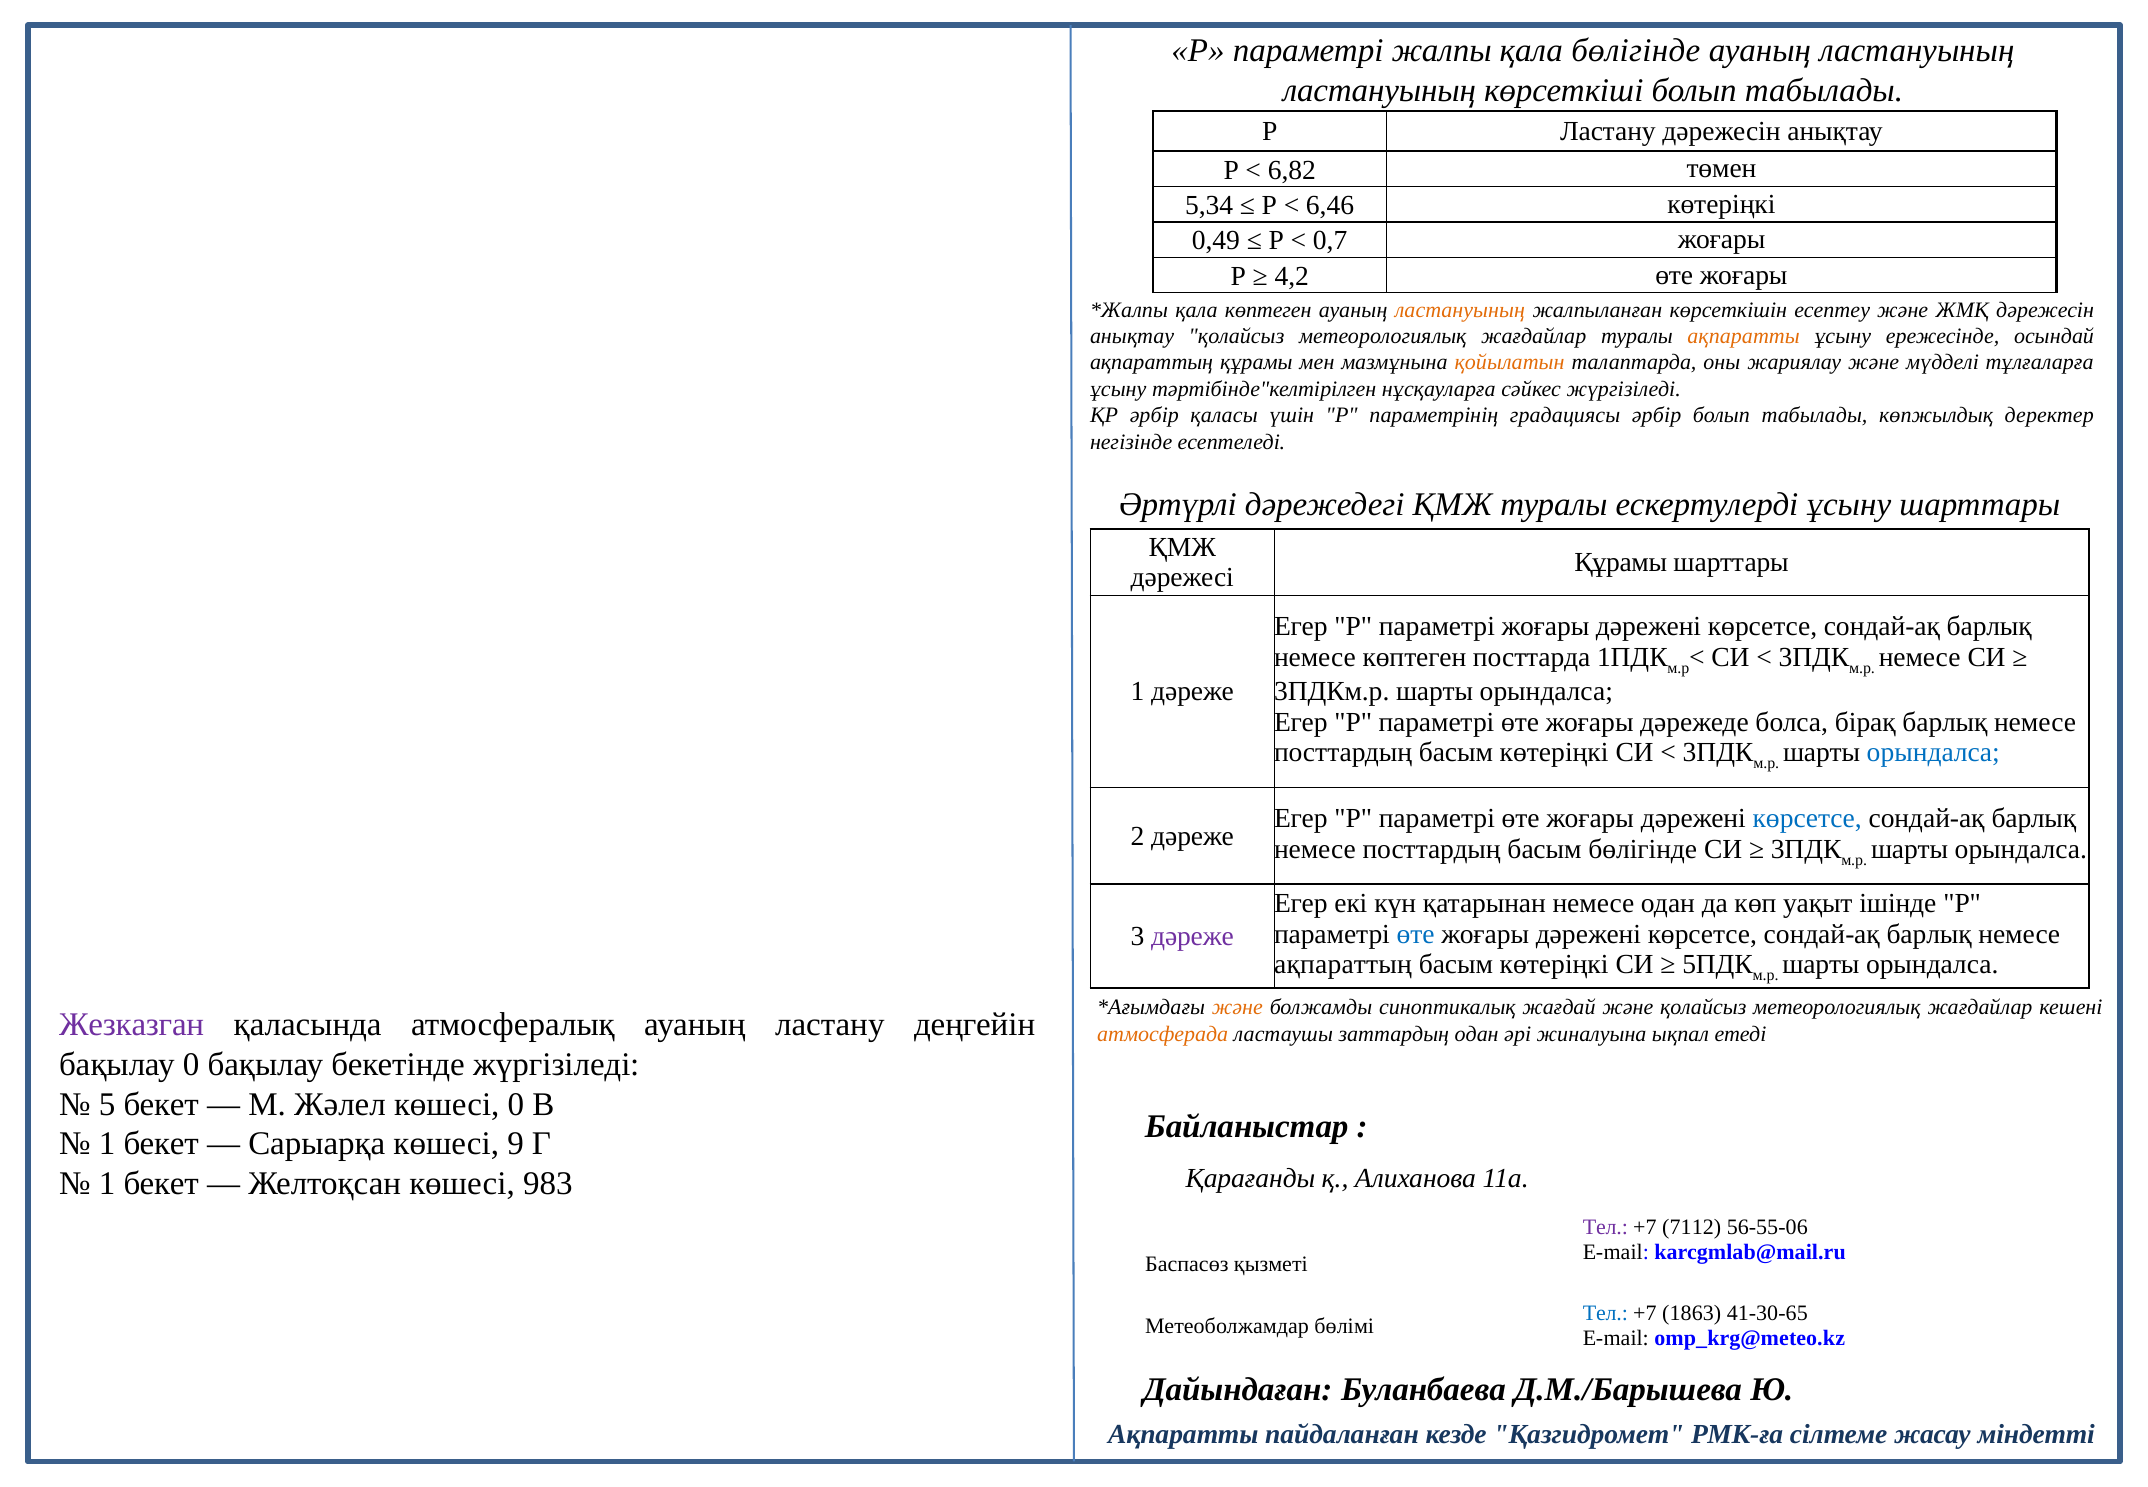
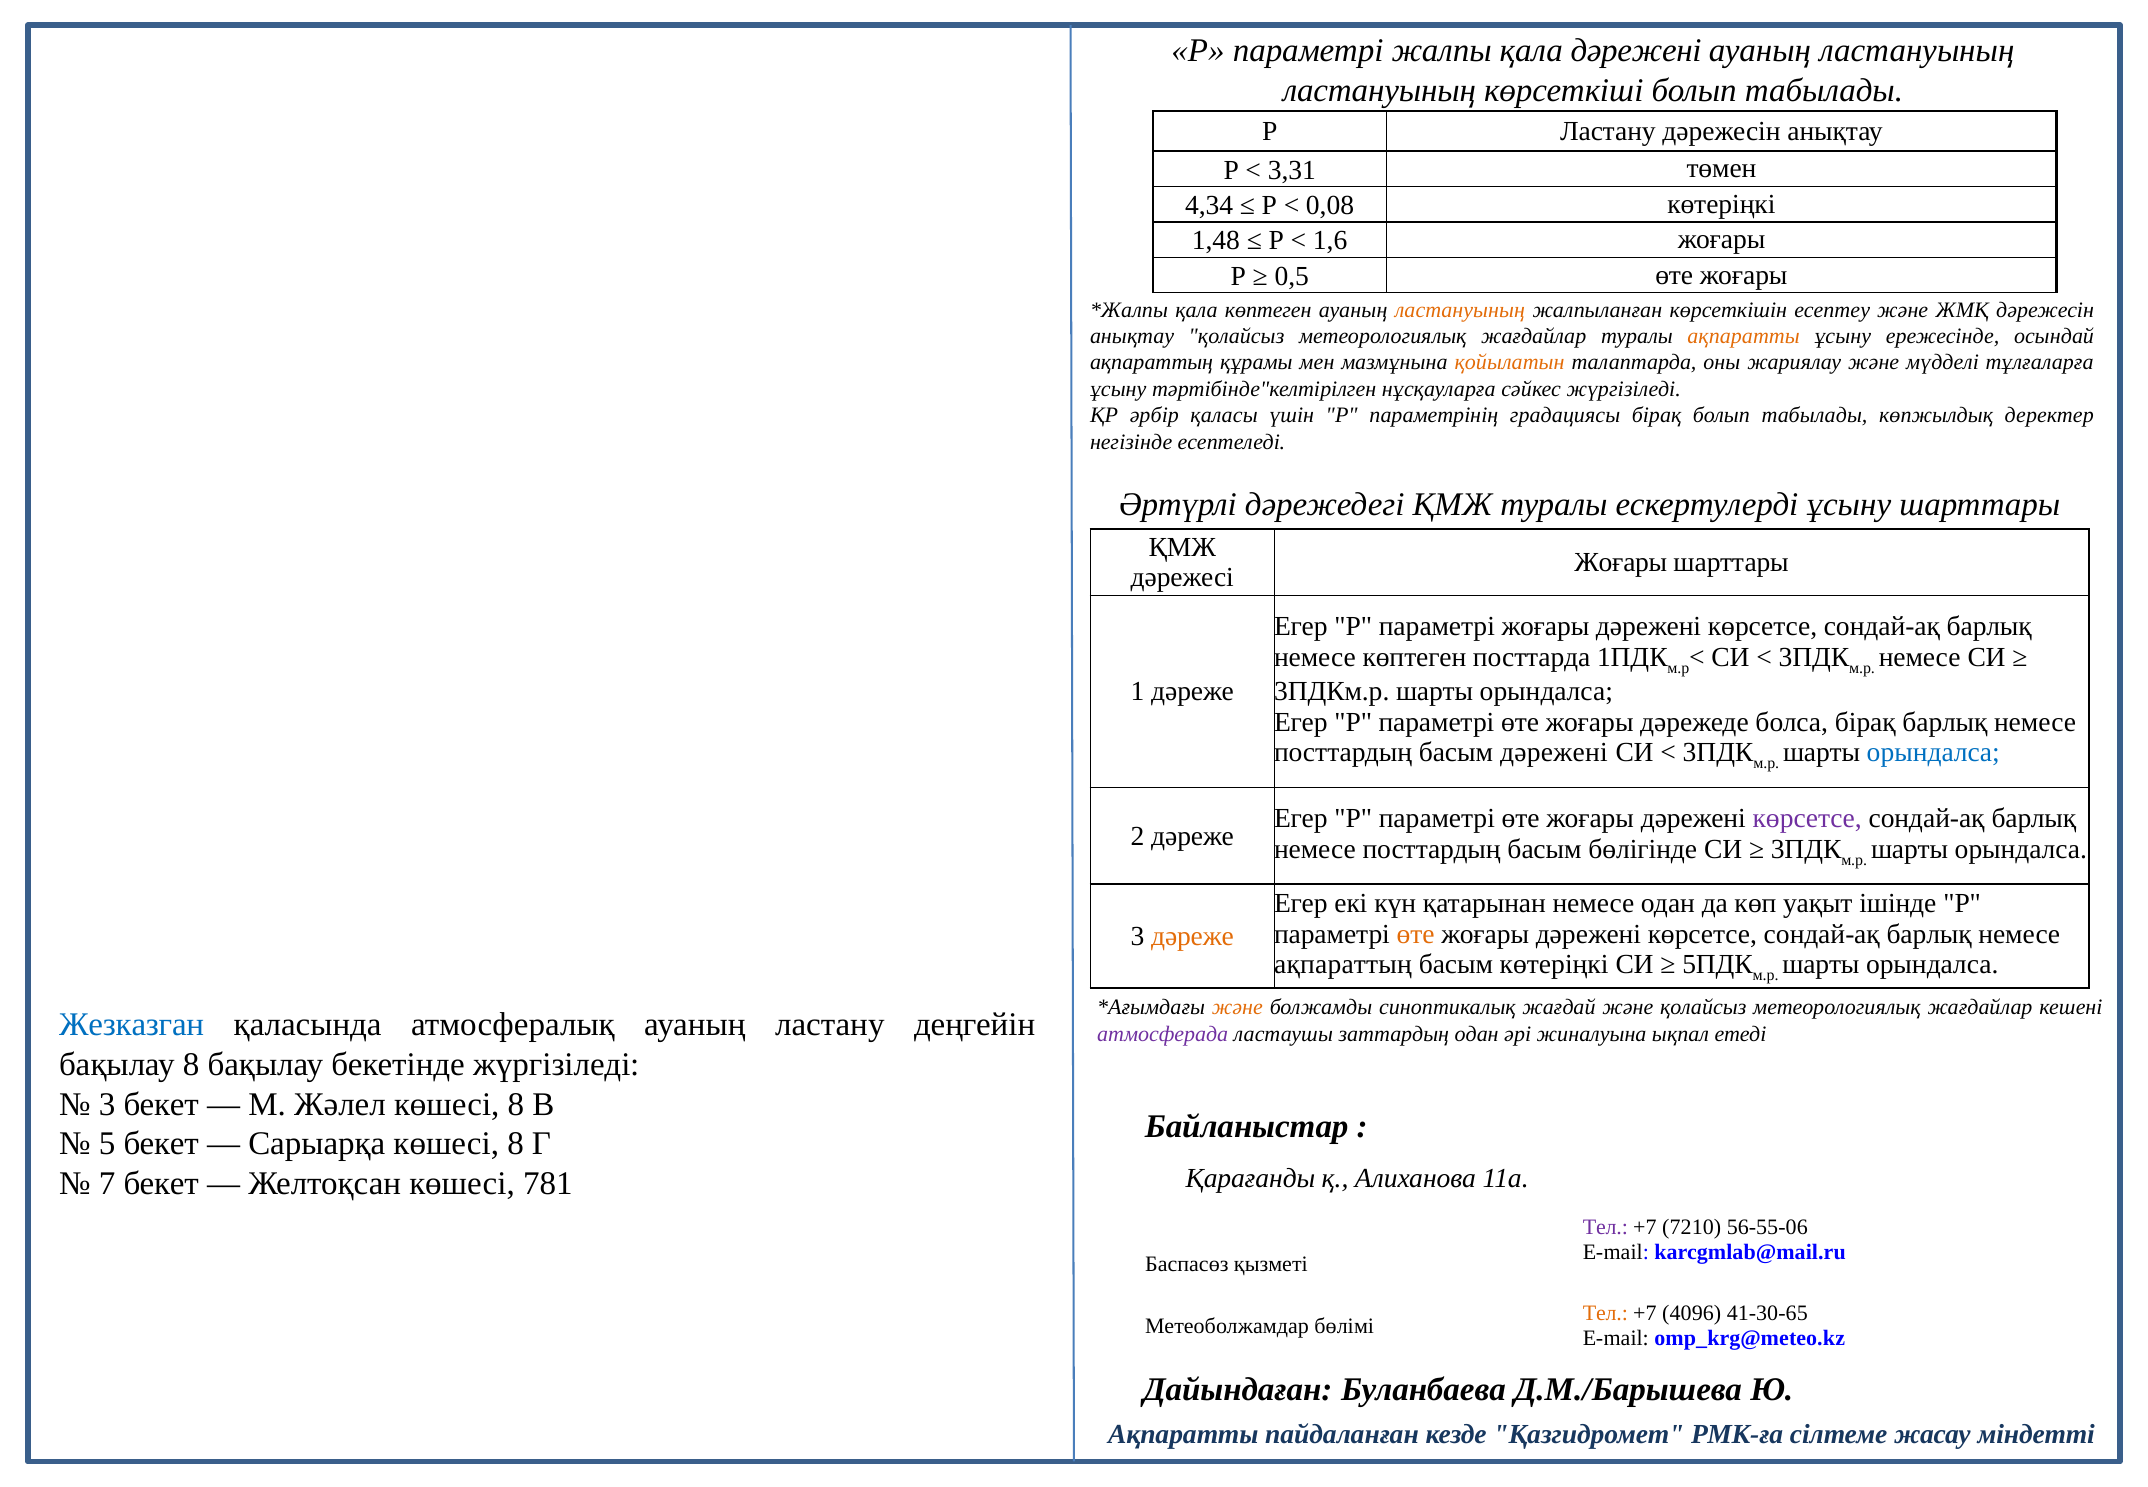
қала бөлігінде: бөлігінде -> дәрежені (1636, 51)
6,82: 6,82 -> 3,31 (1292, 170)
5,34: 5,34 -> 4,34 (1209, 205)
6,46: 6,46 -> 0,08 (1330, 205)
0,49: 0,49 -> 1,48 (1216, 241)
0,7: 0,7 -> 1,6 (1330, 241)
4,2: 4,2 -> 0,5 (1292, 276)
градациясы әрбір: әрбір -> бірақ (1657, 416)
Құрамы: Құрамы -> Жоғары (1621, 562)
посттардың басым көтеріңкі: көтеріңкі -> дәрежені (1554, 752)
көрсетсе colour: blue -> purple (1807, 819)
өте colour: blue -> orange (1416, 934)
дәреже colour: purple -> orange (1193, 936)
Жезказган colour: purple -> blue (132, 1025)
атмосферада colour: orange -> purple (1163, 1034)
бақылау 0: 0 -> 8 (191, 1065)
5: 5 -> 3 (107, 1104)
Жәлел көшесі 0: 0 -> 8 (516, 1104)
1: 1 -> 5 (107, 1144)
Сарыарқа көшесі 9: 9 -> 8 (516, 1144)
1: 1 -> 7 (107, 1184)
983: 983 -> 781 (548, 1184)
7112: 7112 -> 7210 (1692, 1228)
Тел colour: blue -> orange (1605, 1314)
1863: 1863 -> 4096 (1692, 1314)
